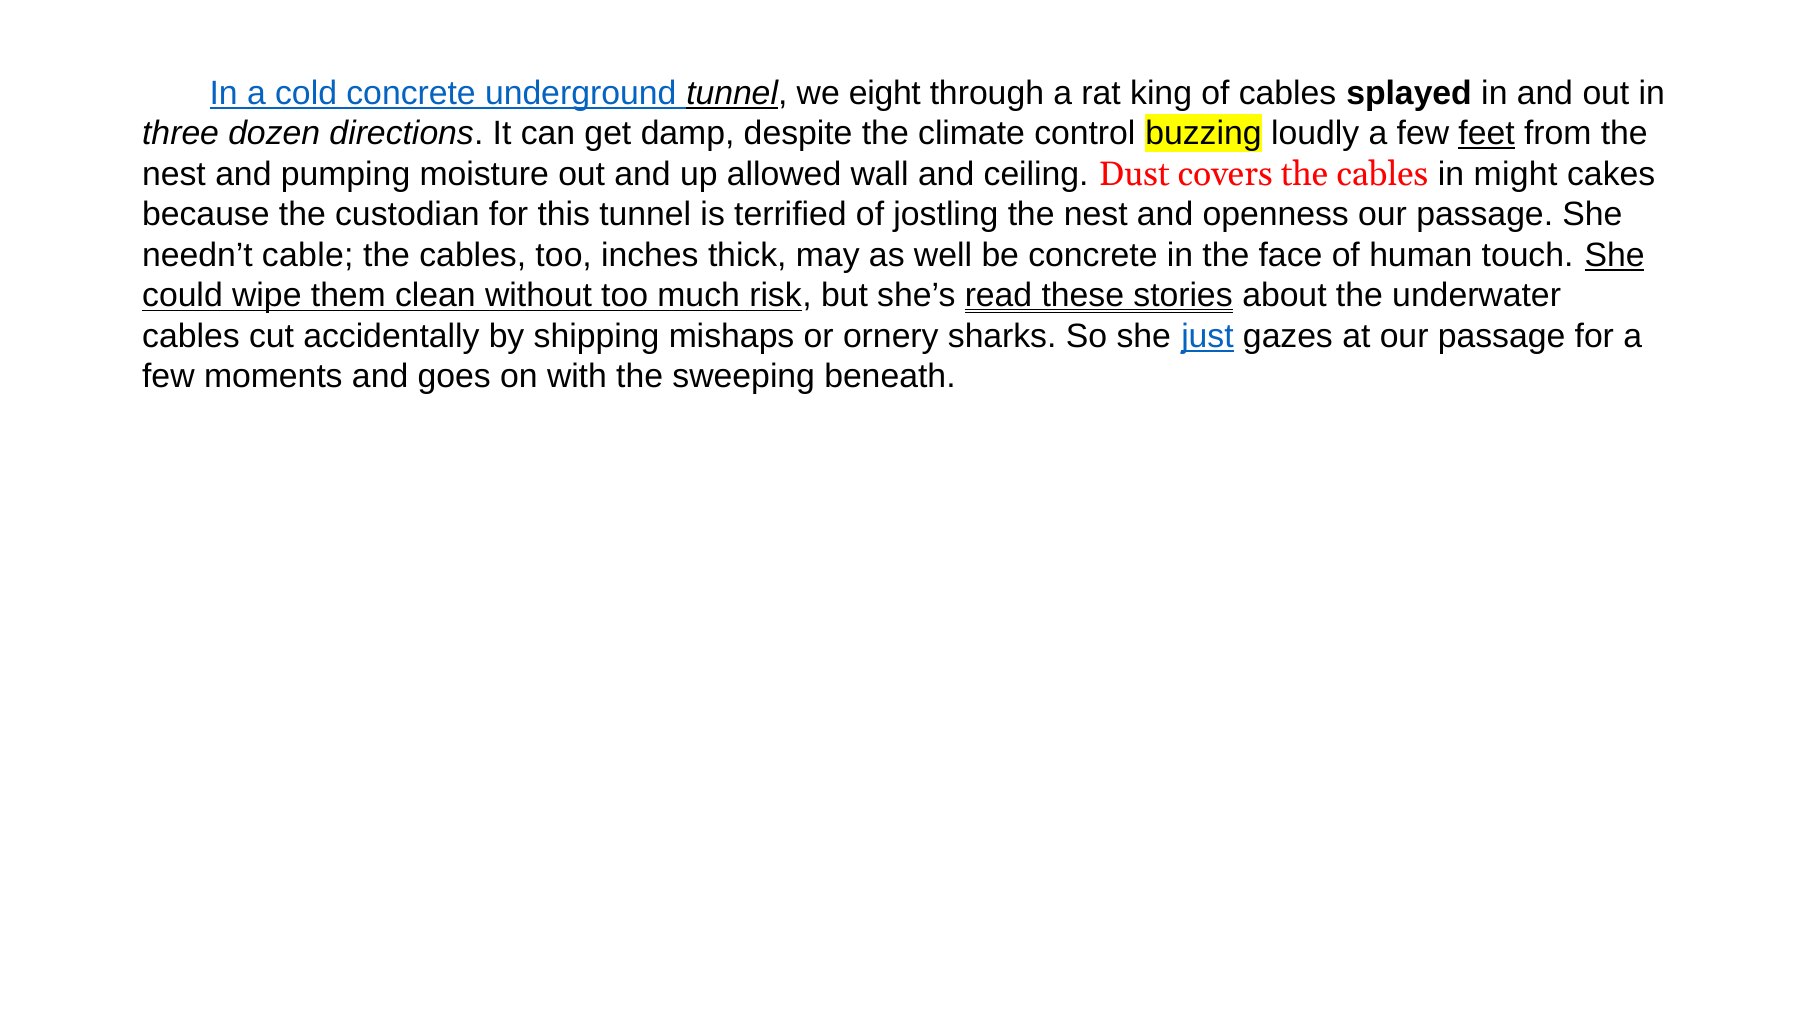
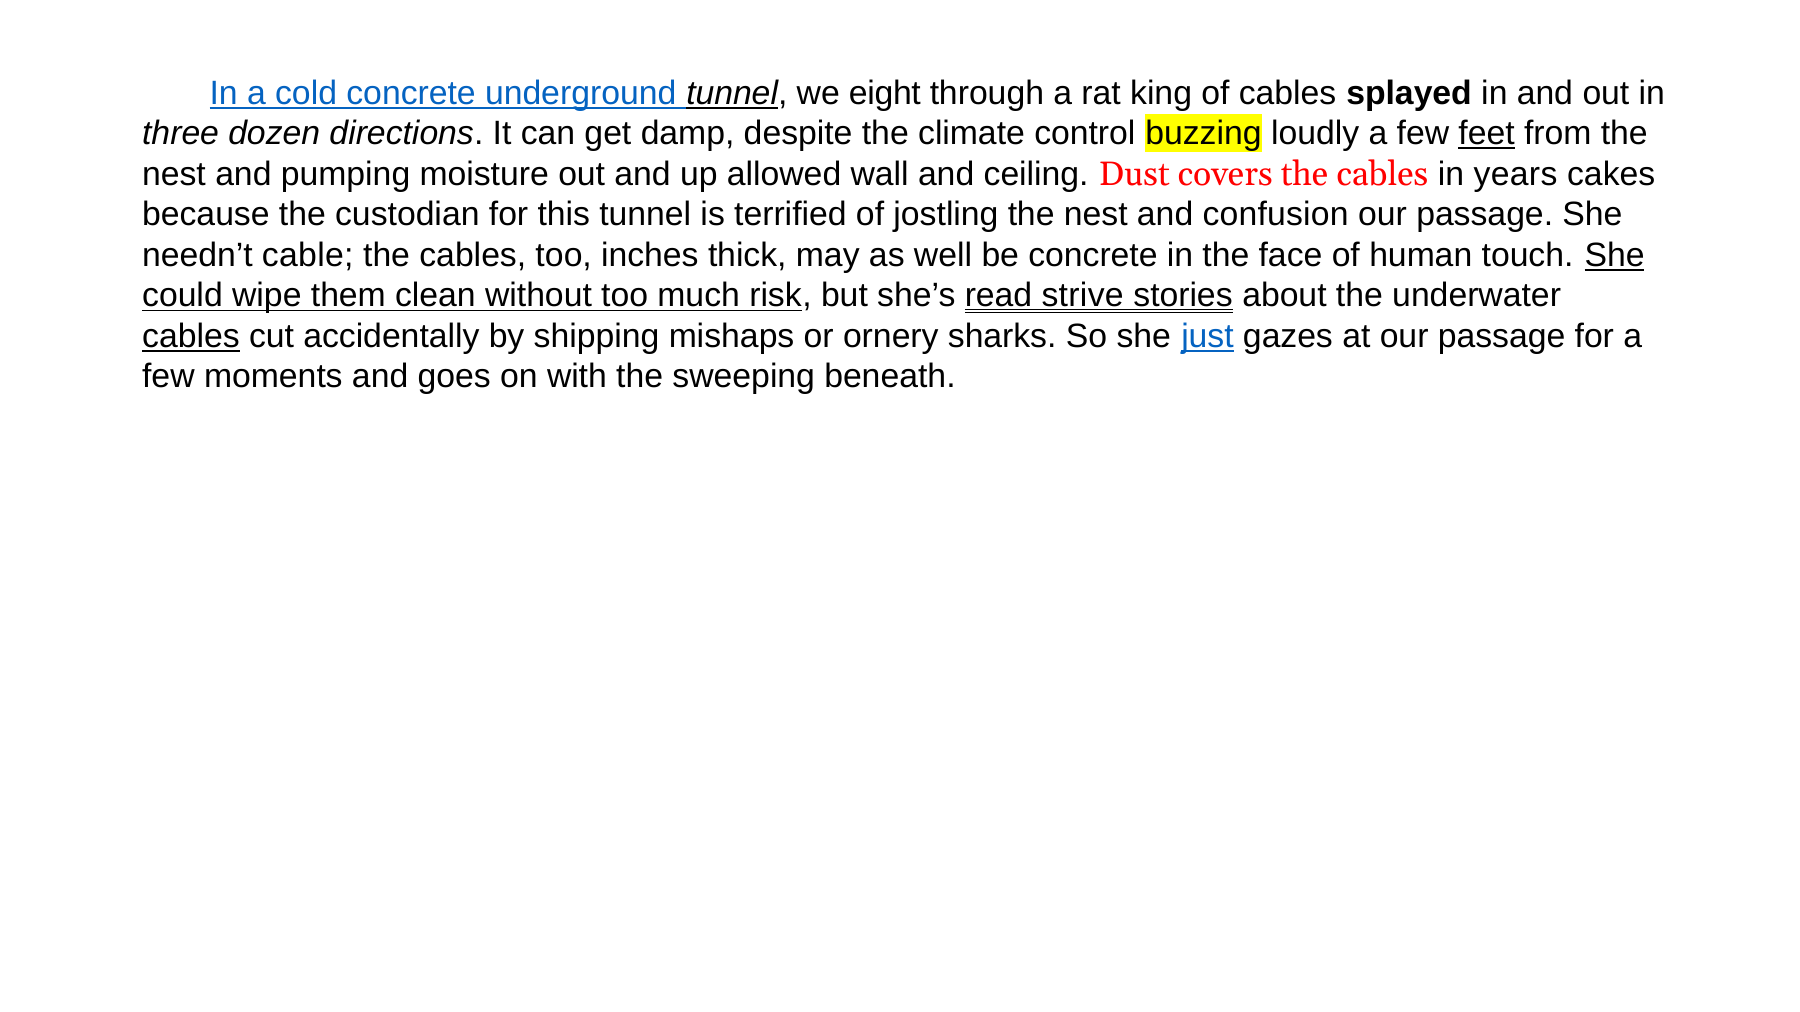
might: might -> years (1515, 174)
openness: openness -> confusion (1276, 215)
these: these -> strive (1083, 296)
cables underline: none -> present (191, 336)
